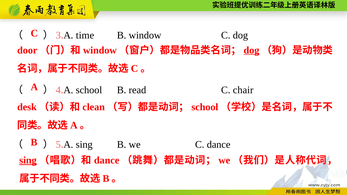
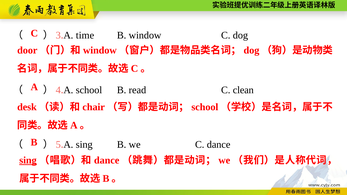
dog underline: present -> none (251, 50)
chair: chair -> clean (243, 90)
clean: clean -> chair (94, 107)
